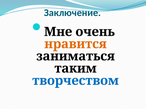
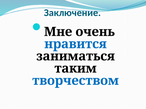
нравится colour: orange -> blue (76, 44)
